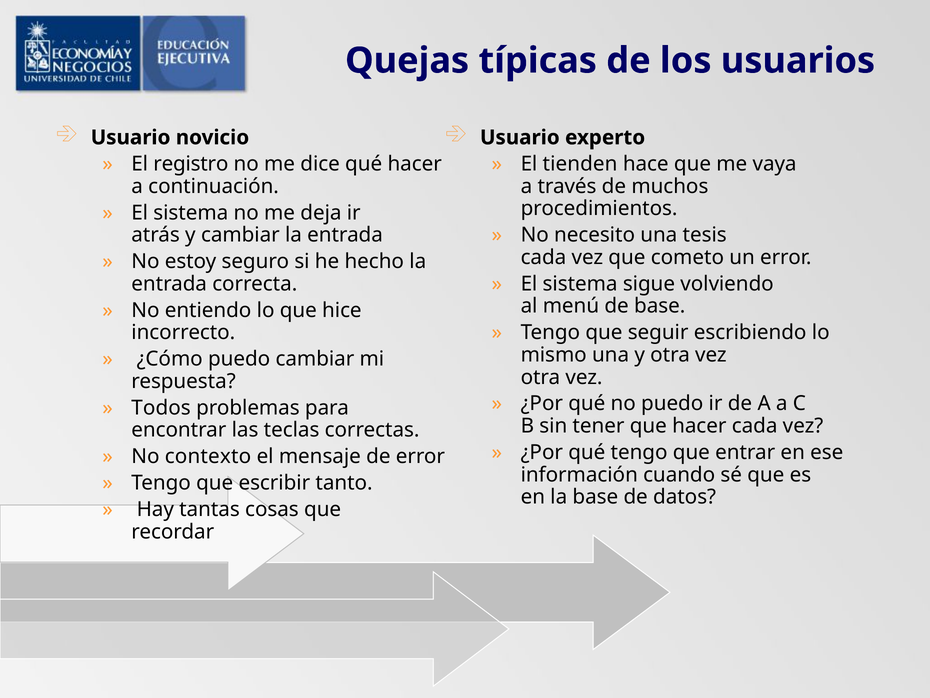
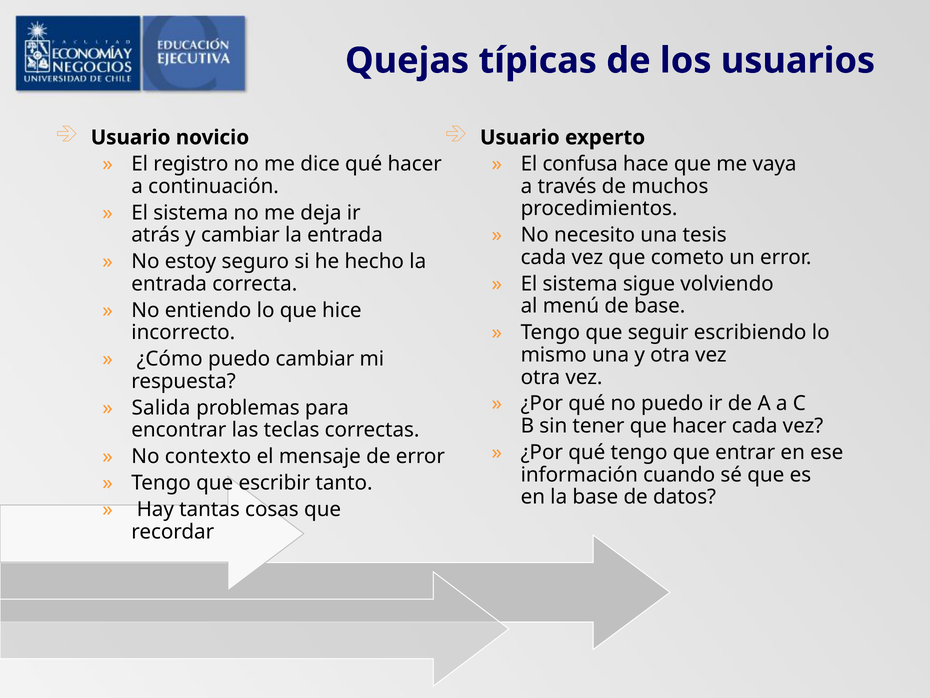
tienden: tienden -> confusa (580, 164)
Todos: Todos -> Salida (161, 408)
